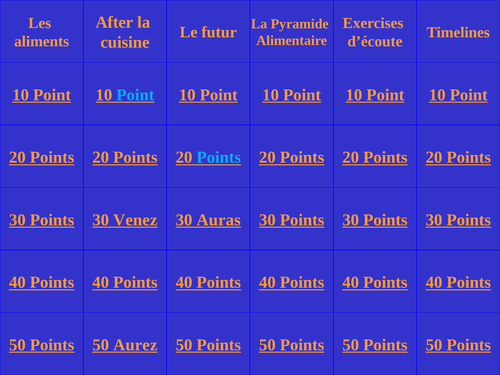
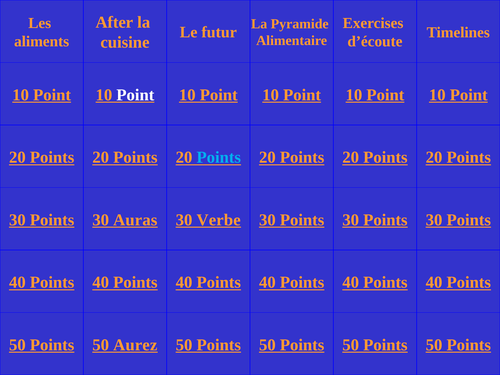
Point colour: light blue -> white (135, 95)
Venez: Venez -> Auras (135, 220)
Auras: Auras -> Verbe (219, 220)
